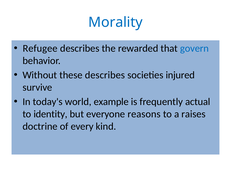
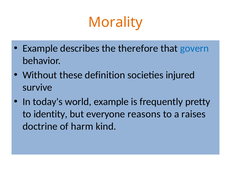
Morality colour: blue -> orange (115, 22)
Refugee: Refugee -> Example (40, 48)
rewarded: rewarded -> therefore (138, 48)
these describes: describes -> definition (105, 75)
actual: actual -> pretty (198, 102)
every: every -> harm (82, 127)
